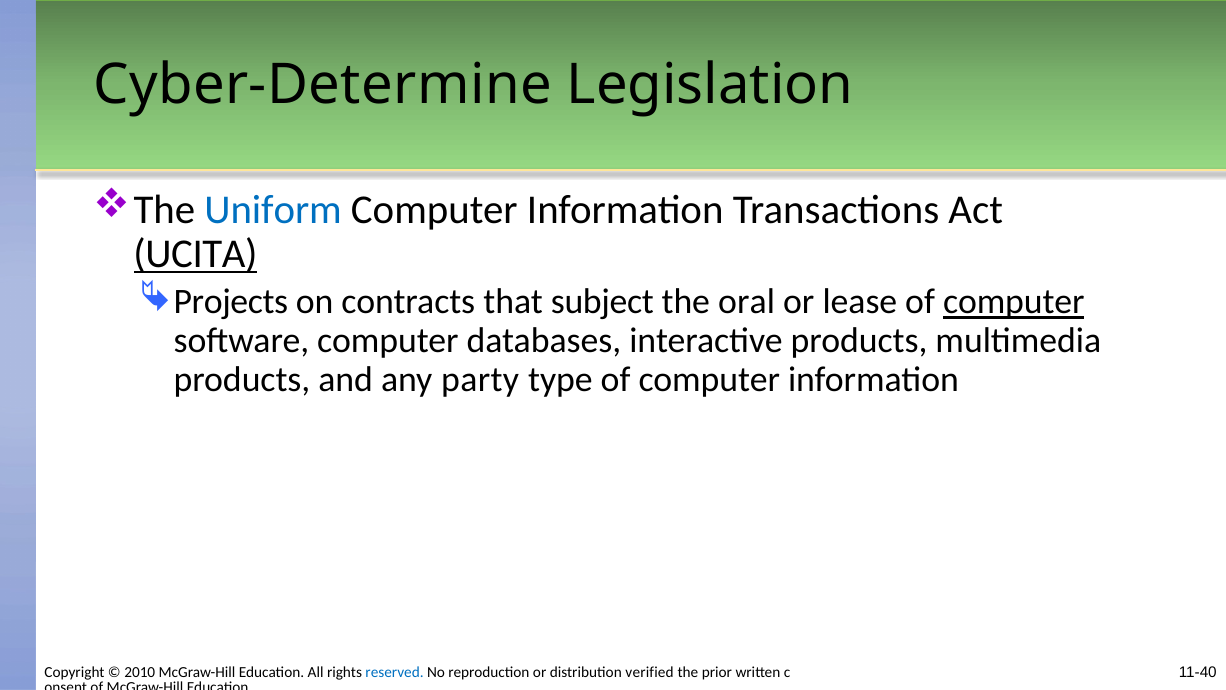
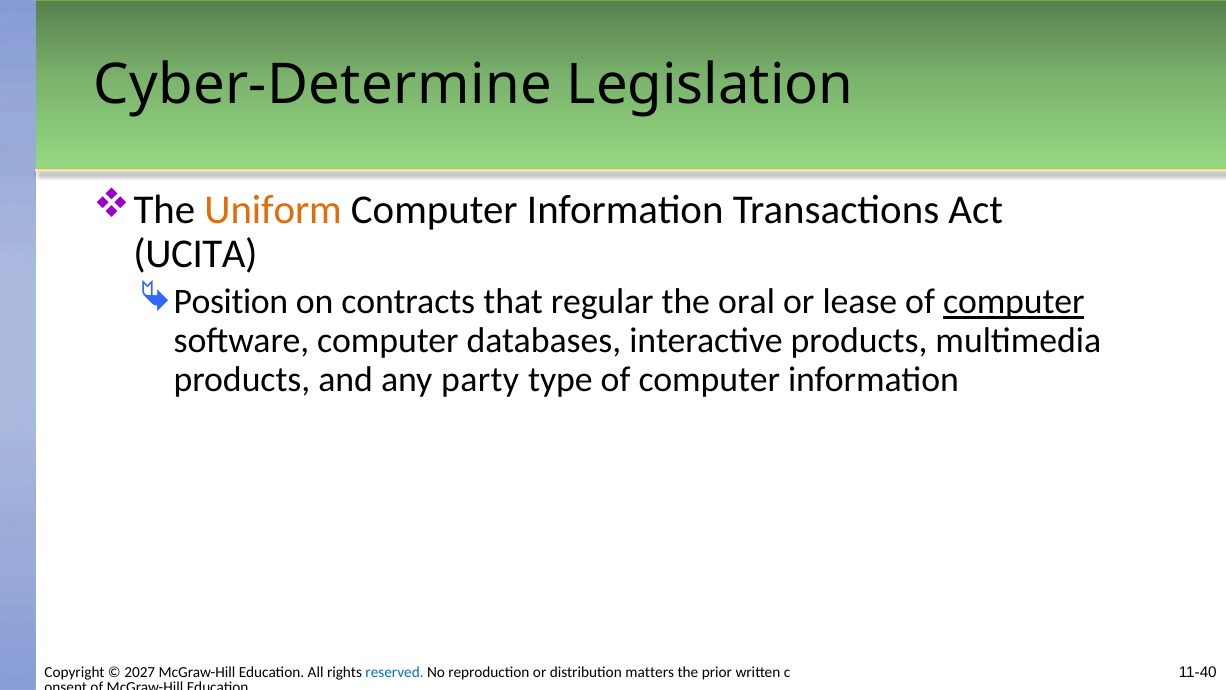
Uniform colour: blue -> orange (273, 210)
UCITA underline: present -> none (195, 254)
Projects: Projects -> Position (231, 302)
subject: subject -> regular (602, 302)
2010: 2010 -> 2027 (140, 672)
verified: verified -> matters (650, 672)
